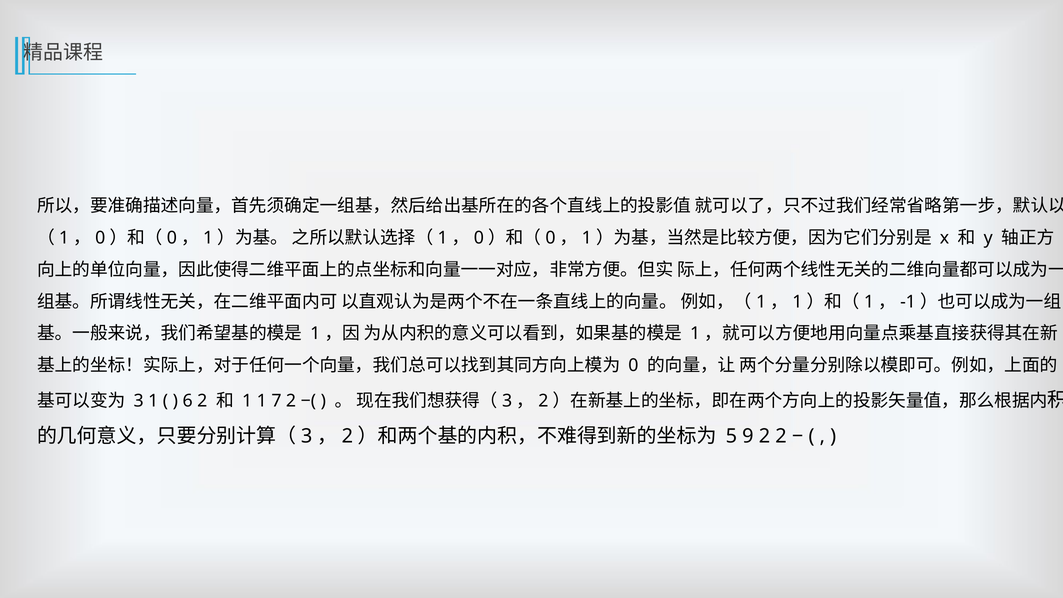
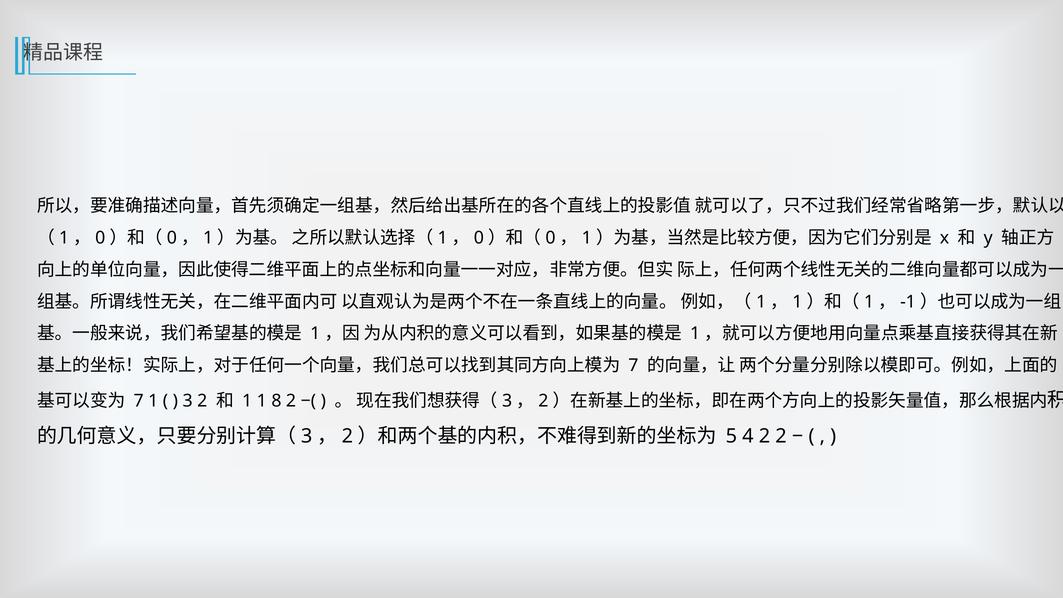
0: 0 -> 7 (633, 365)
3: 3 -> 7 (139, 401)
6: 6 -> 3 (188, 401)
7: 7 -> 8 (276, 401)
9: 9 -> 4 (748, 436)
